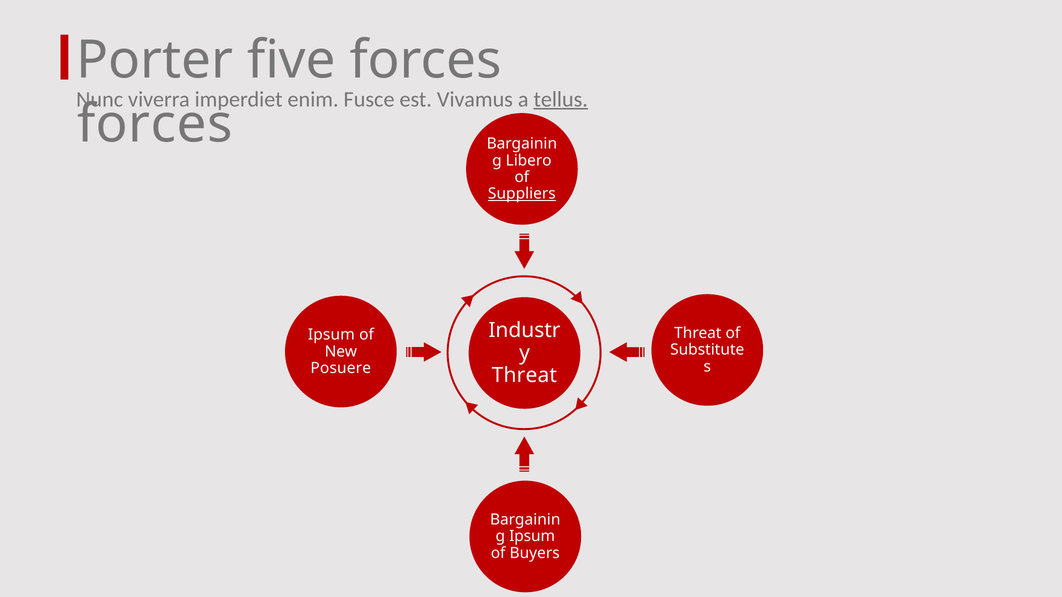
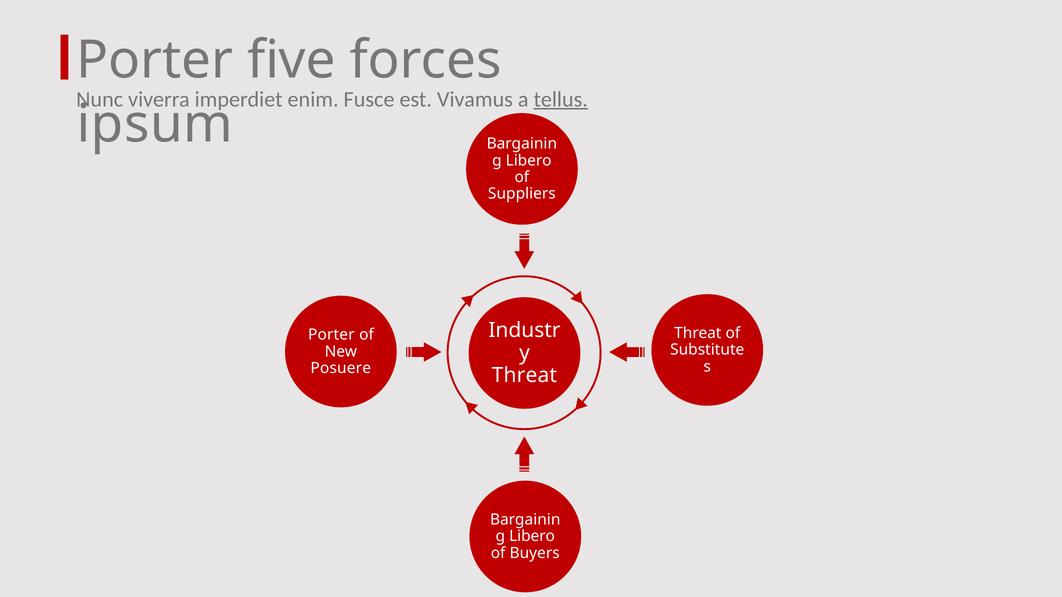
forces: forces -> ipsum (155, 124)
Suppliers underline: present -> none (522, 194)
Ipsum: Ipsum -> Porter (331, 335)
Ipsum: Ipsum -> Libero (532, 537)
